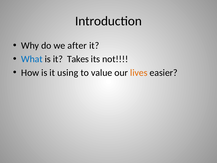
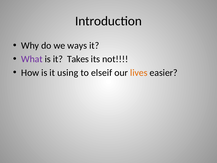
after: after -> ways (77, 46)
What colour: blue -> purple (32, 59)
value: value -> elseif (102, 73)
